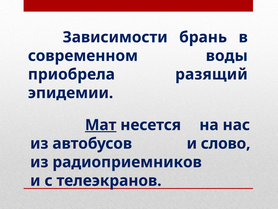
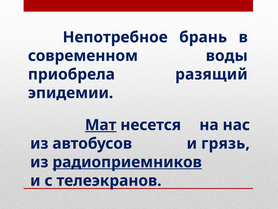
Зависимости: Зависимости -> Непотребное (115, 37)
слово: слово -> грязь (225, 143)
радиоприемников underline: none -> present (127, 162)
